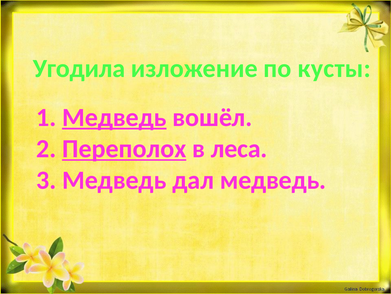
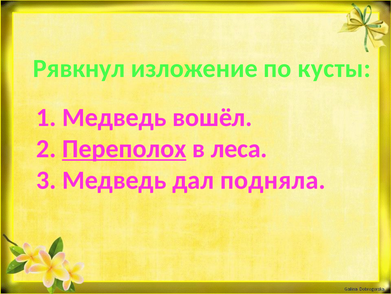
Угодила: Угодила -> Рявкнул (79, 68)
Медведь underline: present -> none (114, 117)
дал медведь: медведь -> подняла (273, 180)
